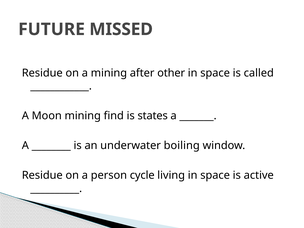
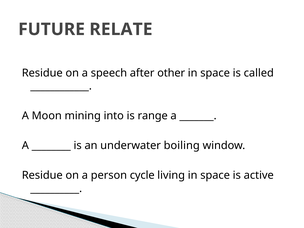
MISSED: MISSED -> RELATE (121, 29)
a mining: mining -> speech (109, 73)
find: find -> into (114, 116)
states: states -> range (153, 116)
